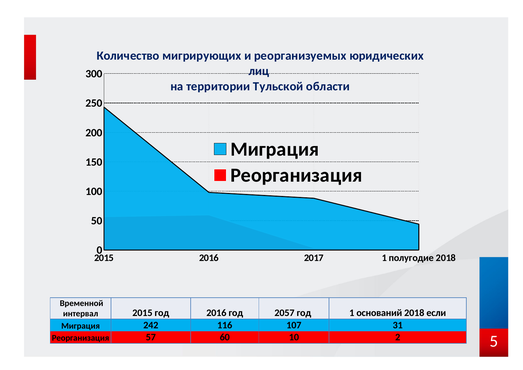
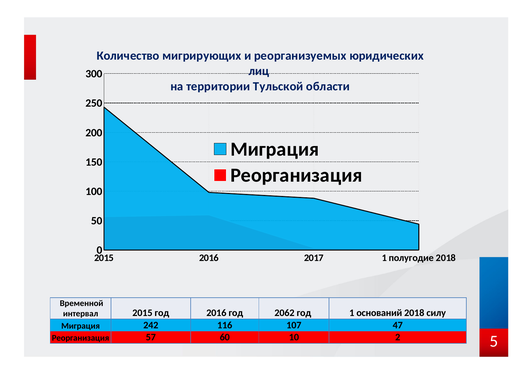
2057: 2057 -> 2062 (284, 313)
если: если -> силу (436, 313)
31: 31 -> 47 (398, 325)
